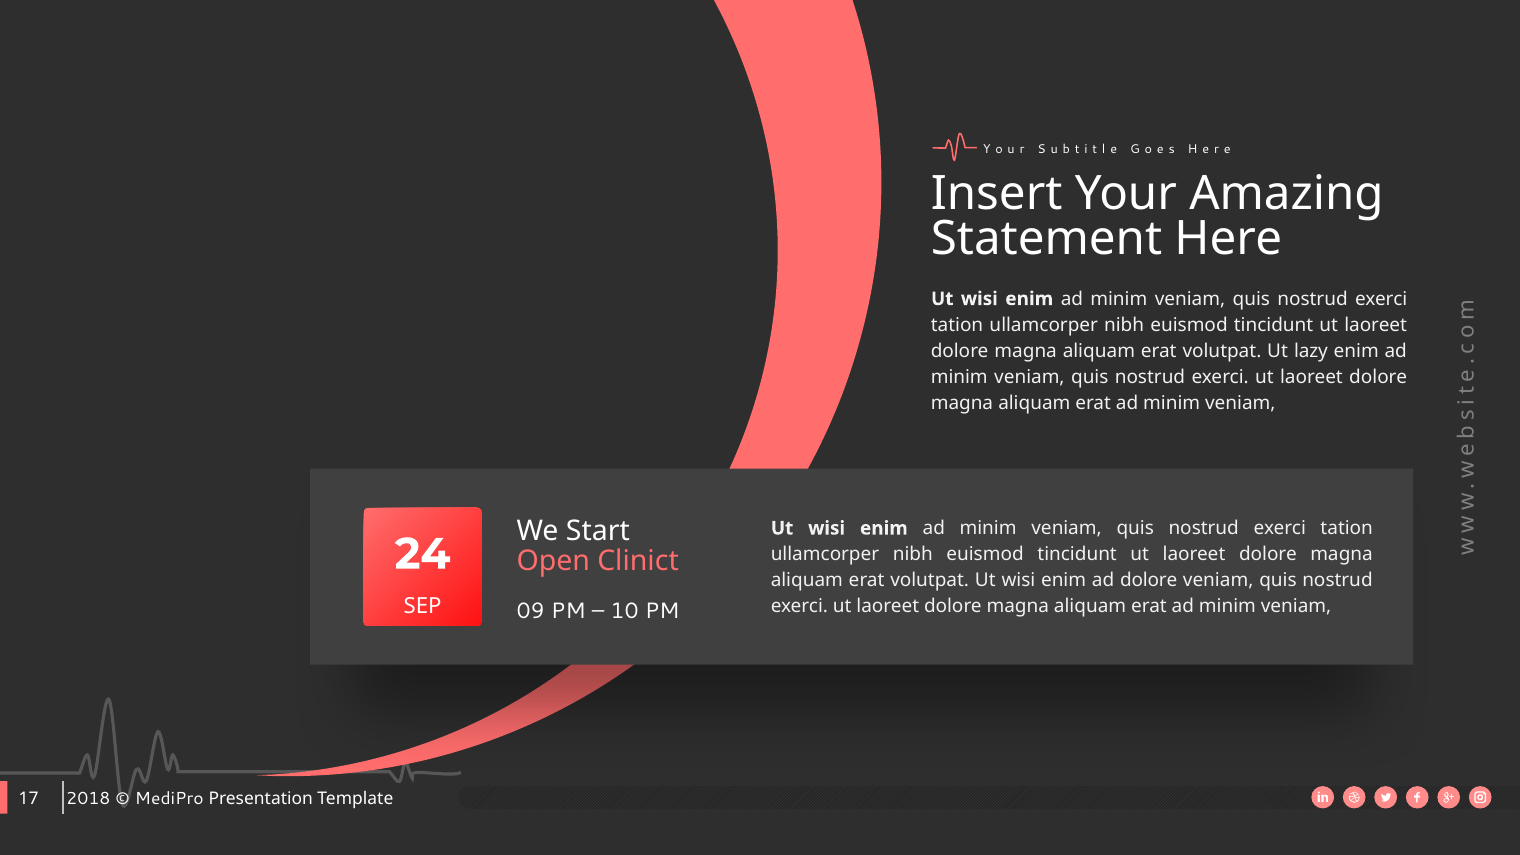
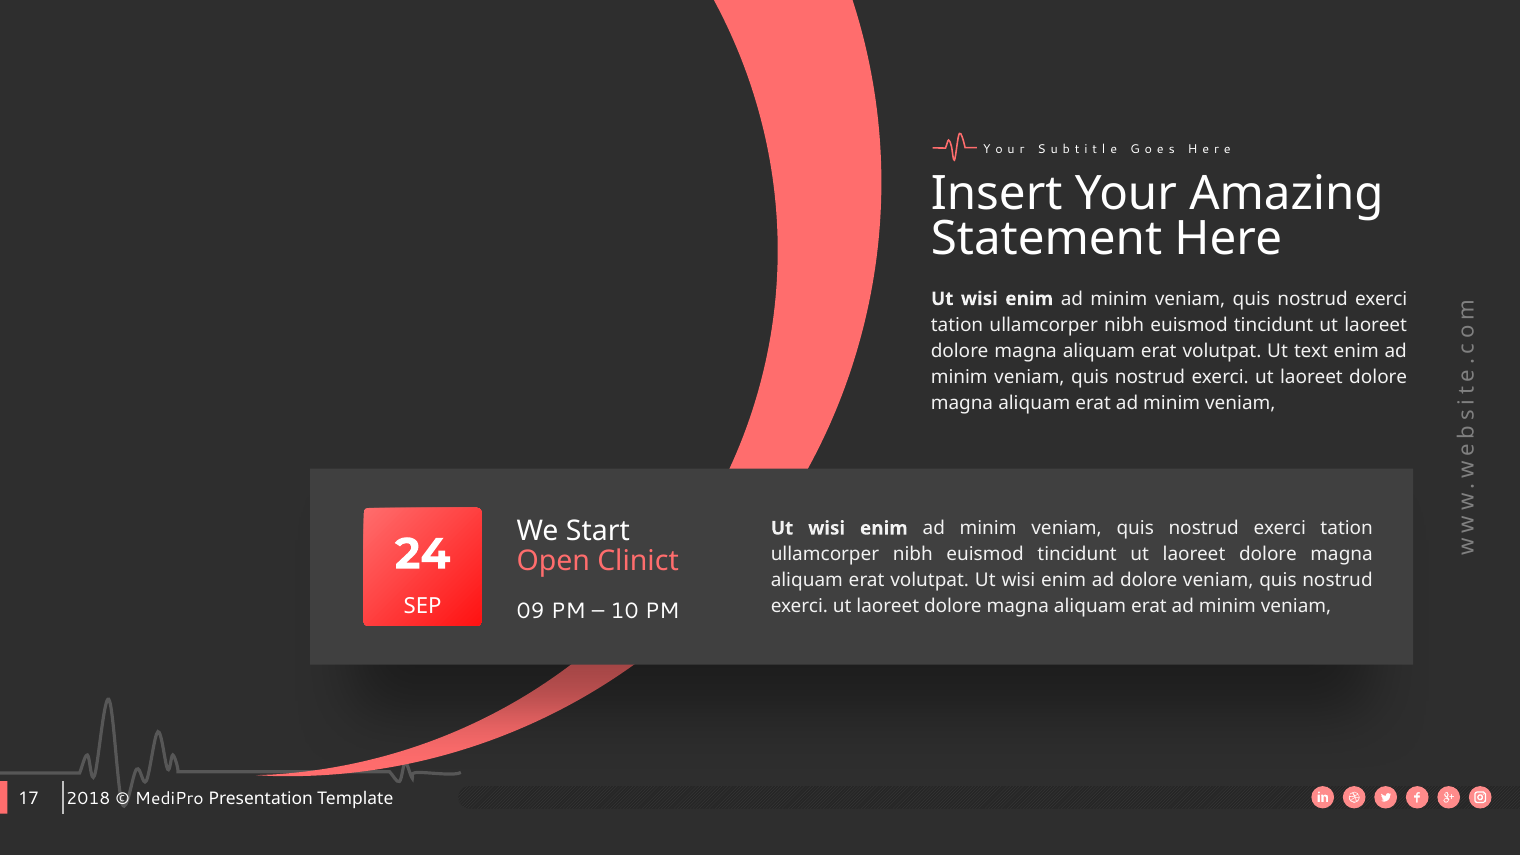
lazy: lazy -> text (1311, 351)
